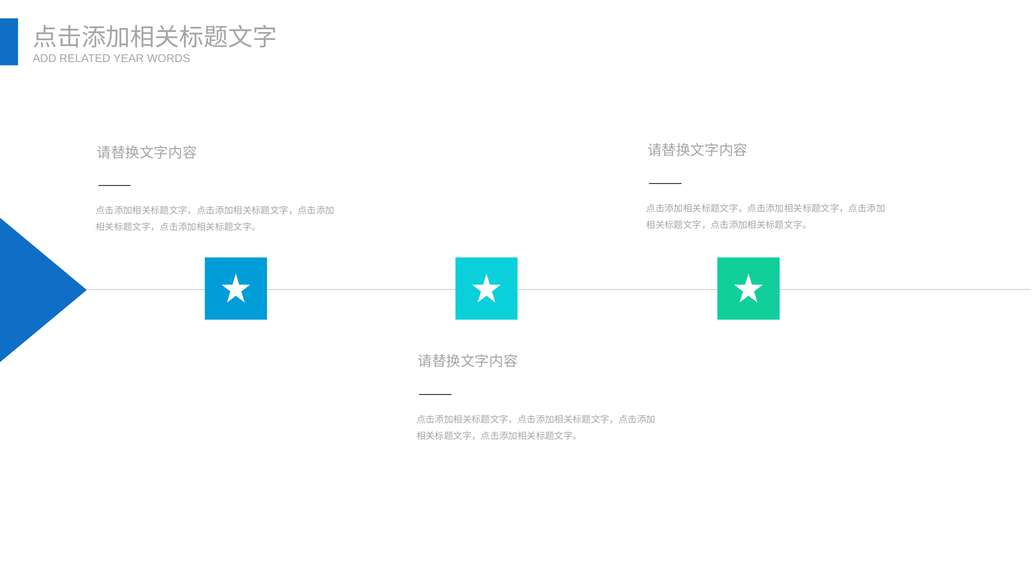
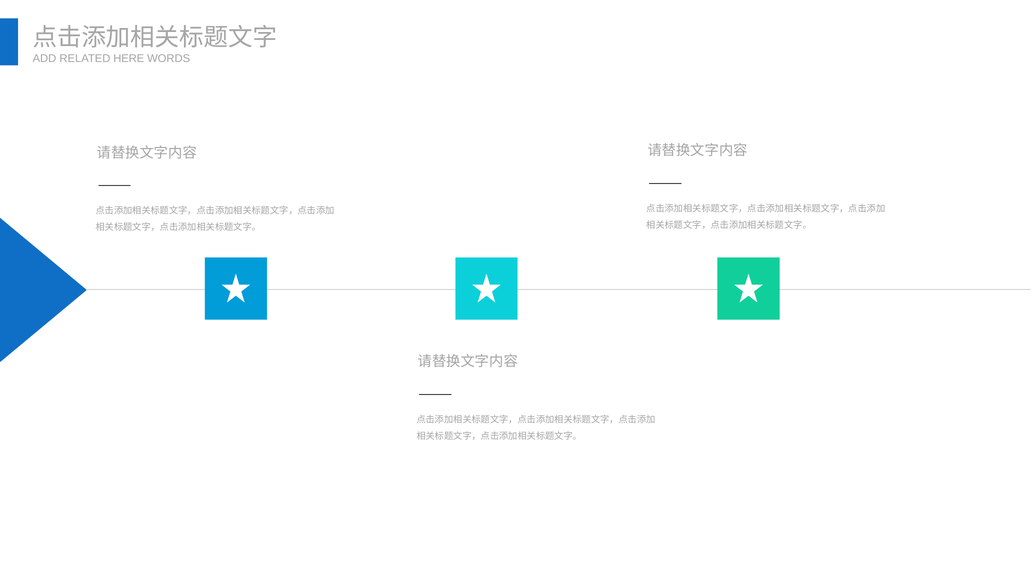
YEAR: YEAR -> HERE (129, 59)
